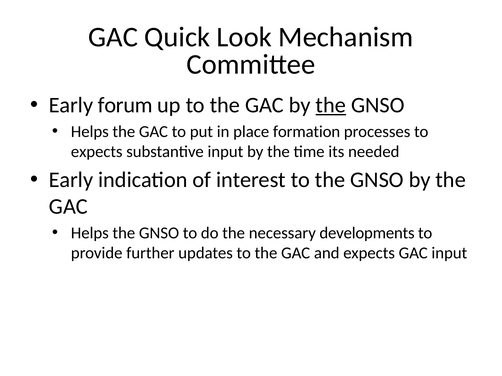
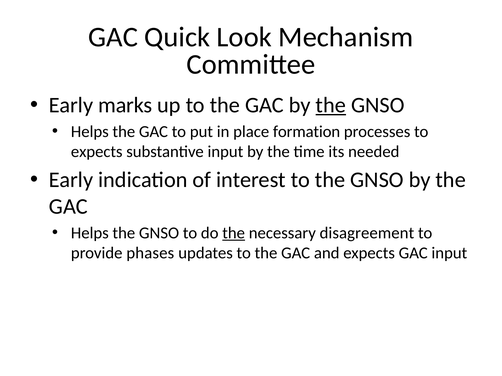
forum: forum -> marks (125, 105)
the underline: none -> present (234, 233)
developments: developments -> disagreement (367, 233)
further: further -> phases (150, 253)
